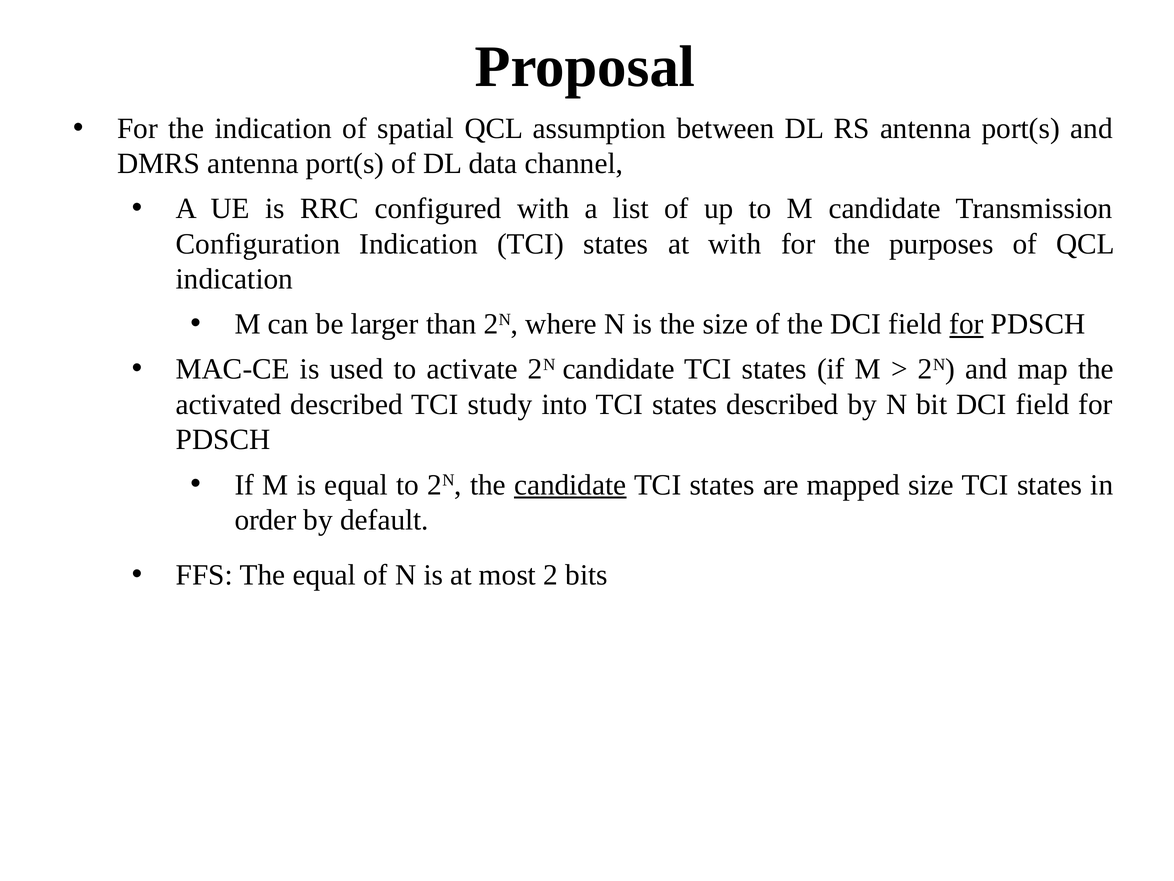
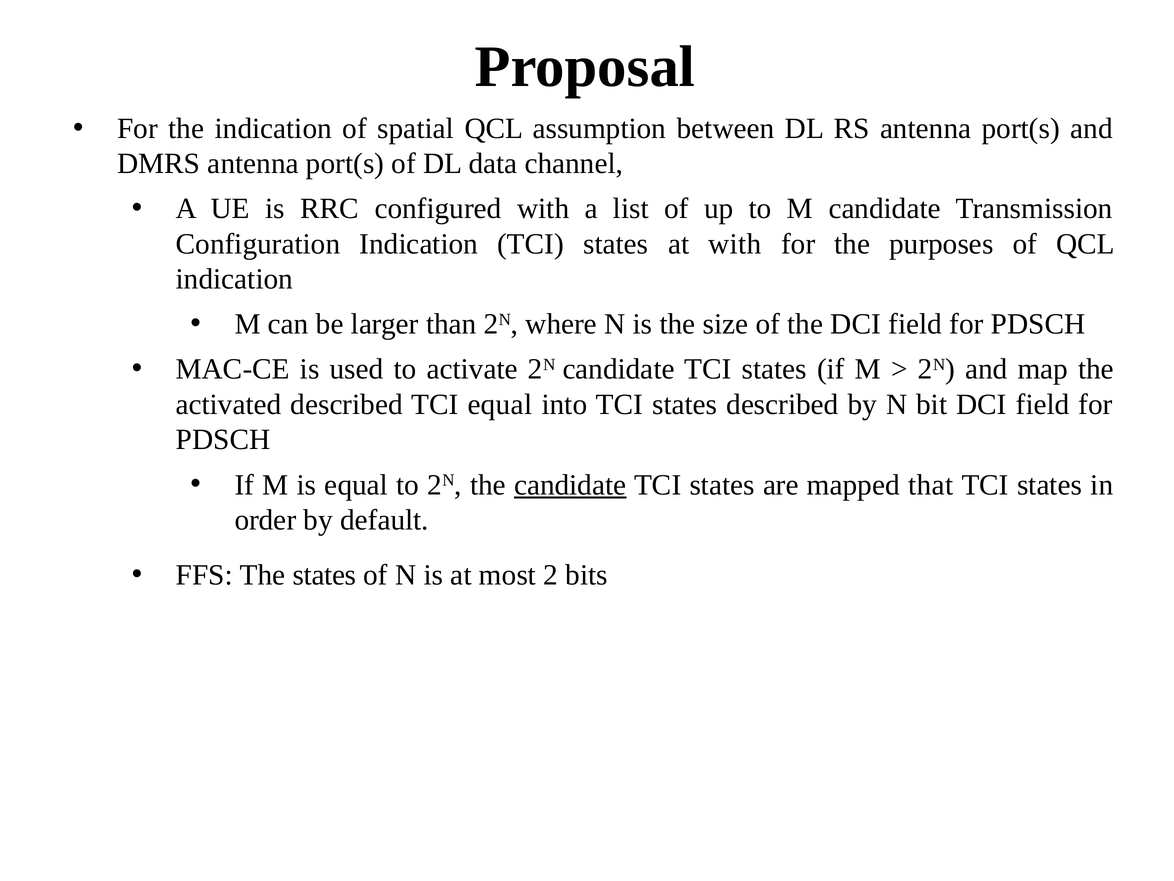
for underline: present -> none (967, 324)
TCI study: study -> equal (500, 404)
mapped size: size -> that (931, 485)
The equal: equal -> states (324, 575)
